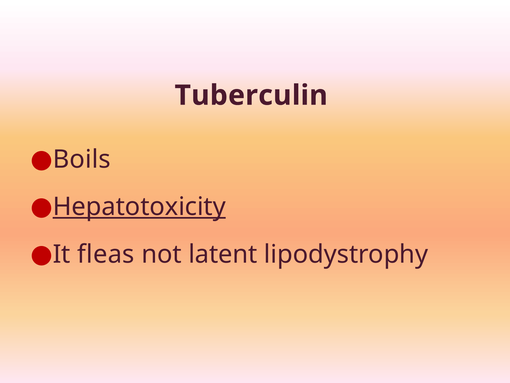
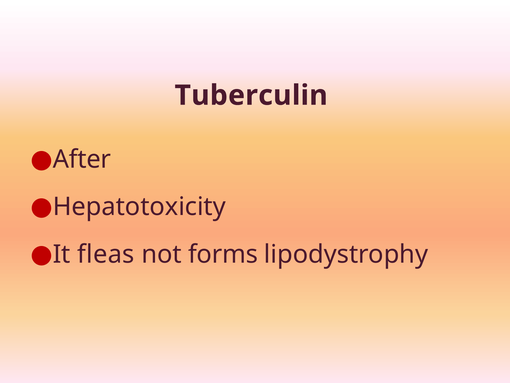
Boils: Boils -> After (82, 159)
Hepatotoxicity underline: present -> none (139, 207)
latent: latent -> forms (223, 254)
